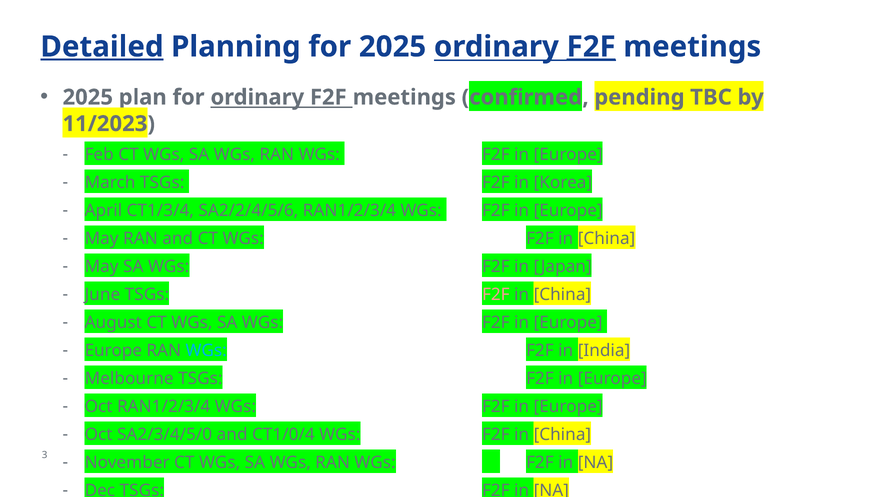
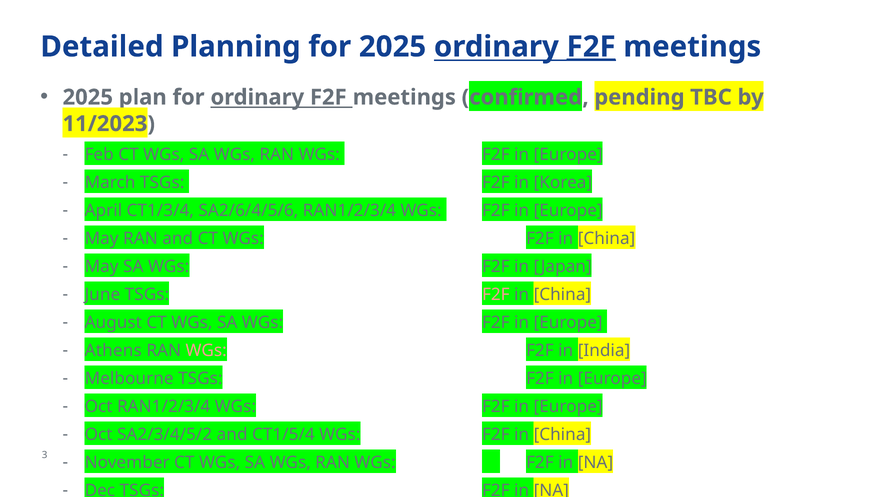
Detailed underline: present -> none (102, 47)
SA2/2/4/5/6: SA2/2/4/5/6 -> SA2/6/4/5/6 (248, 210)
Europe: Europe -> Athens (113, 350)
WGs colour: light blue -> pink (206, 350)
SA2/3/4/5/0: SA2/3/4/5/0 -> SA2/3/4/5/2 (165, 434)
CT1/0/4: CT1/0/4 -> CT1/5/4 (283, 434)
